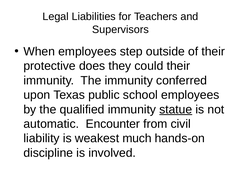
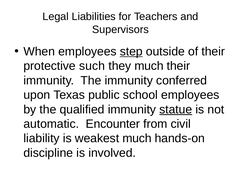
step underline: none -> present (131, 51)
does: does -> such (92, 66)
they could: could -> much (149, 66)
